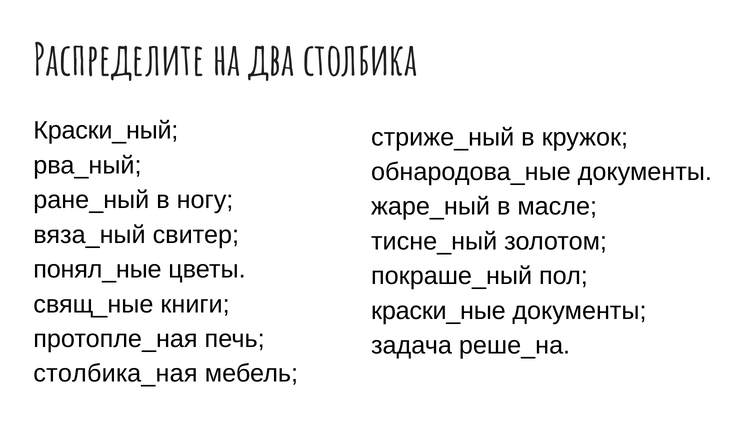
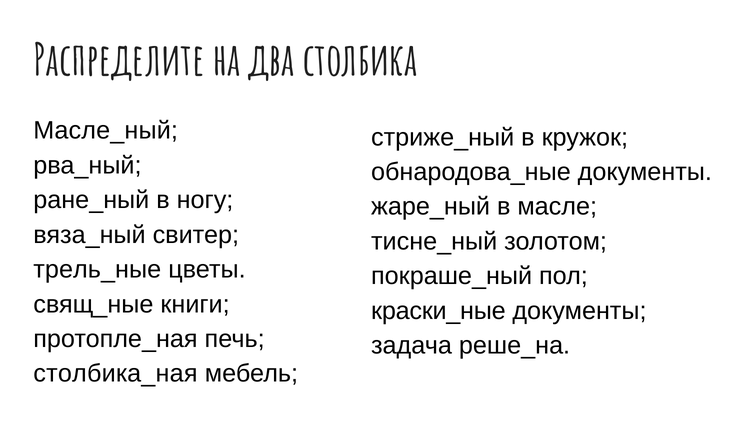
Краски_ный: Краски_ный -> Масле_ный (106, 131)
понял_ные: понял_ные -> трель_ные (97, 270)
